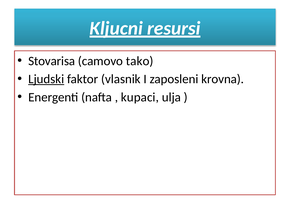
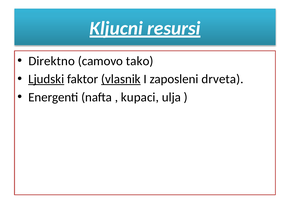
Stovarisa: Stovarisa -> Direktno (52, 61)
vlasnik underline: none -> present (121, 79)
krovna: krovna -> drveta (223, 79)
